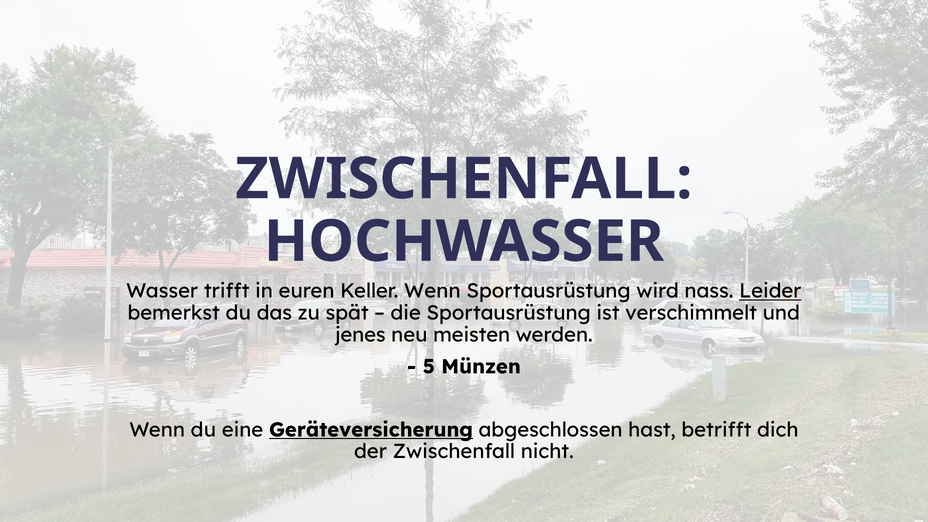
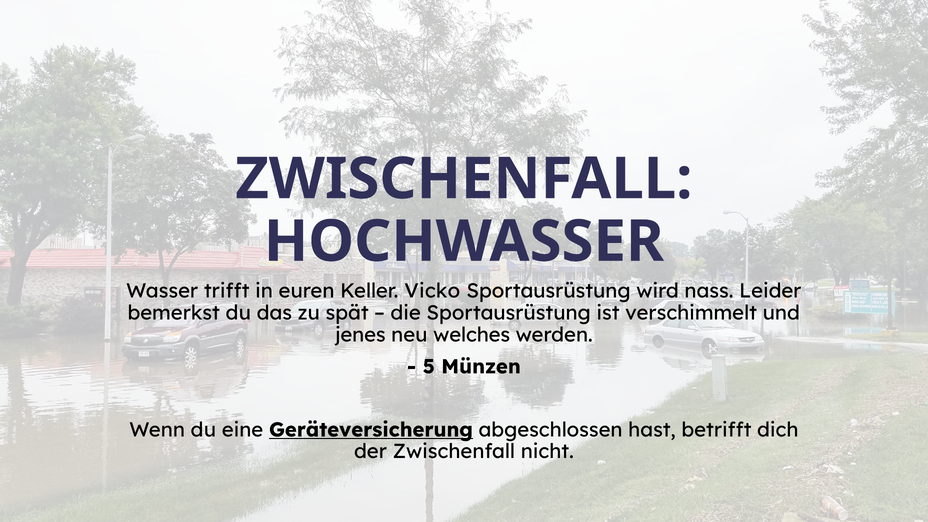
Keller Wenn: Wenn -> Vicko (432, 291)
Leider underline: present -> none (770, 291)
meisten: meisten -> welches (472, 335)
